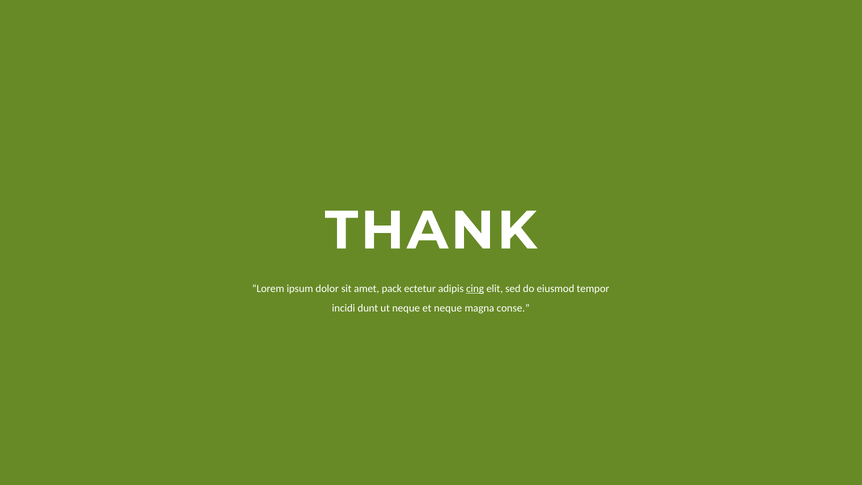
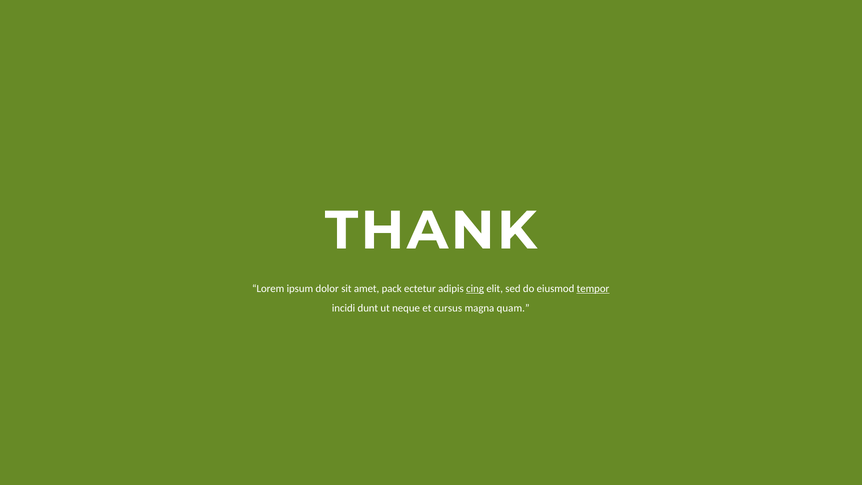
tempor underline: none -> present (593, 289)
et neque: neque -> cursus (448, 308)
conse: conse -> quam (513, 308)
